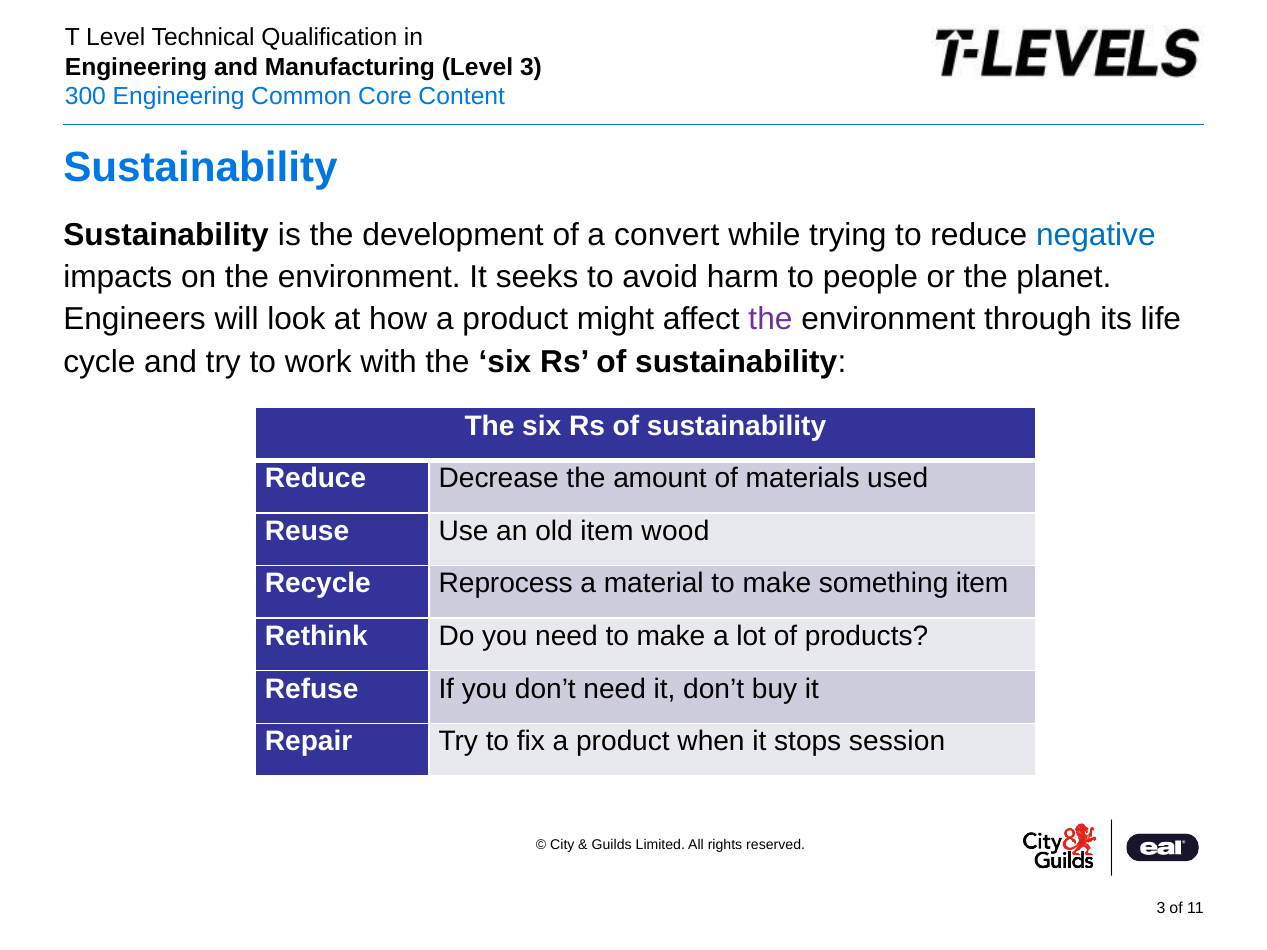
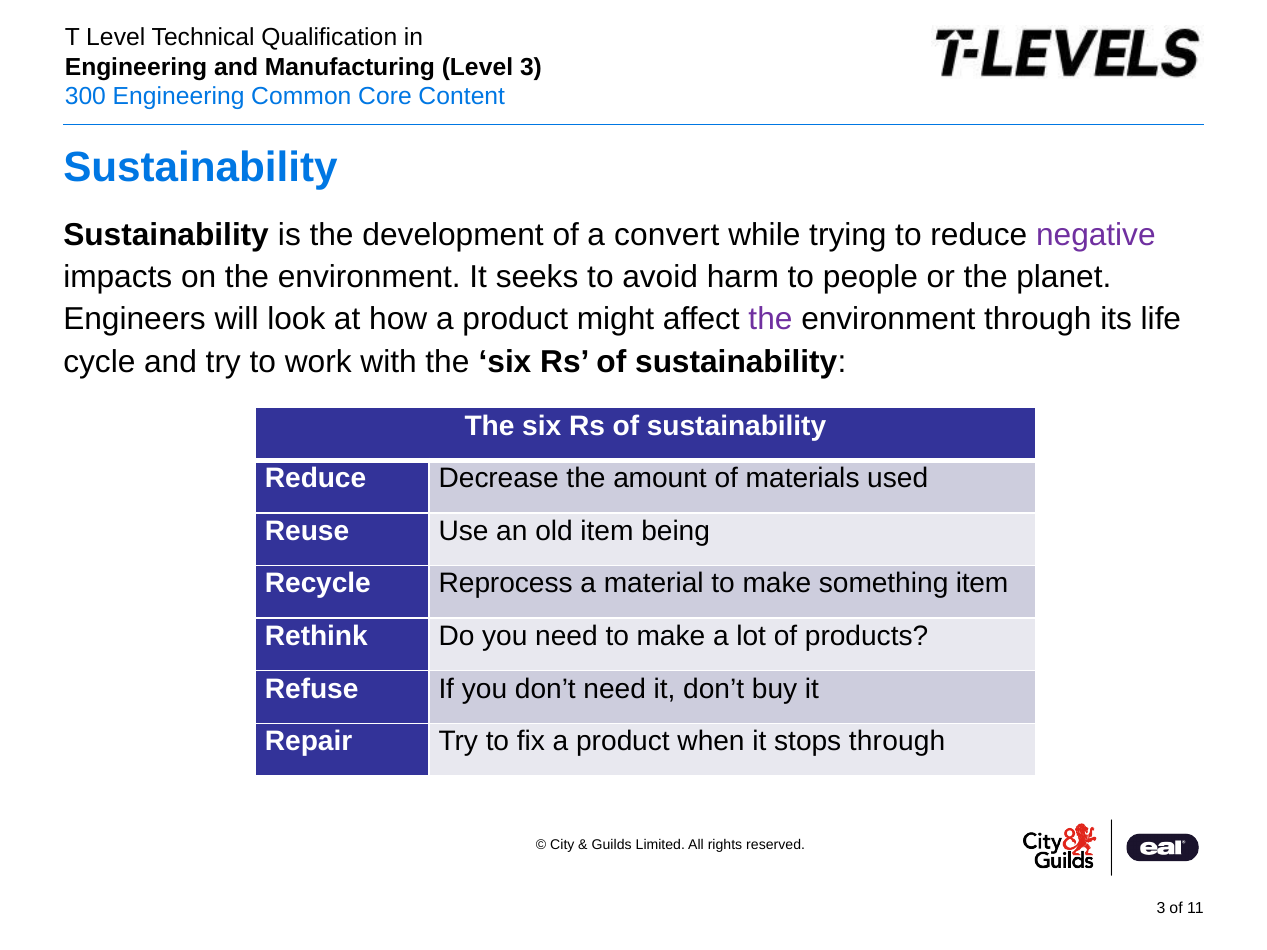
negative colour: blue -> purple (1096, 235)
wood: wood -> being (676, 531)
stops session: session -> through (897, 742)
